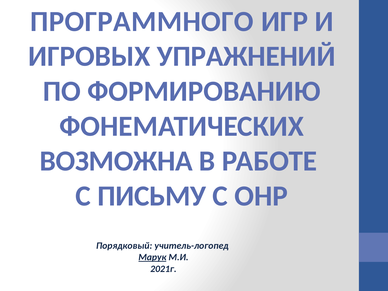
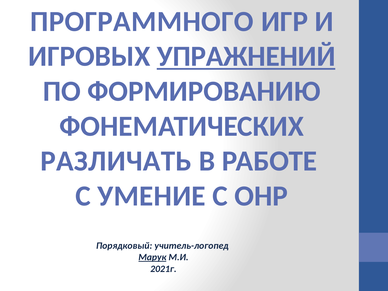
УПРАЖНЕНИЙ underline: none -> present (246, 56)
ВОЗМОЖНА: ВОЗМОЖНА -> РАЗЛИЧАТЬ (116, 161)
ПИСЬМУ: ПИСЬМУ -> УМЕНИЕ (152, 196)
